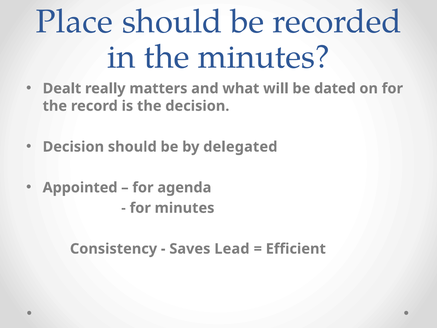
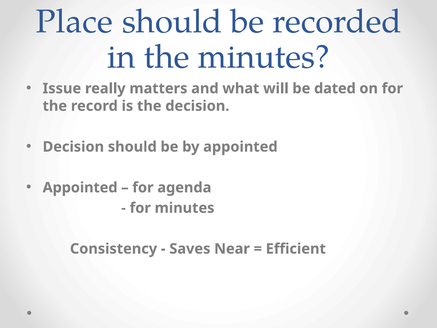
Dealt: Dealt -> Issue (62, 88)
by delegated: delegated -> appointed (240, 147)
Lead: Lead -> Near (232, 249)
